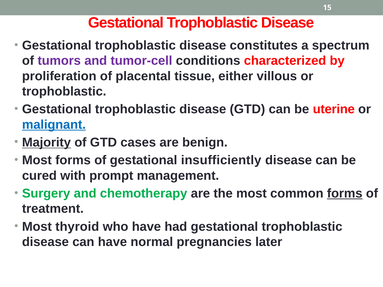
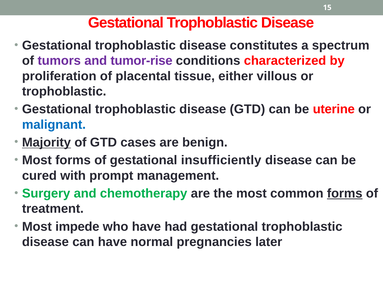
tumor-cell: tumor-cell -> tumor-rise (142, 61)
malignant underline: present -> none (54, 125)
thyroid: thyroid -> impede (77, 227)
